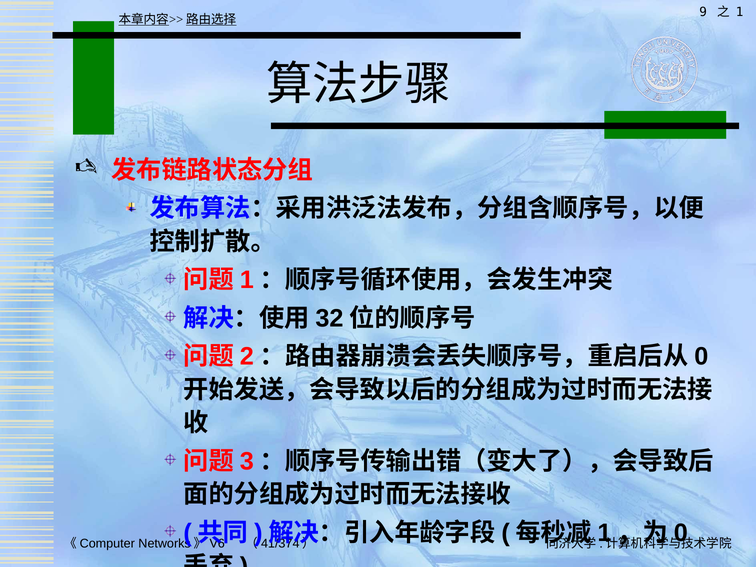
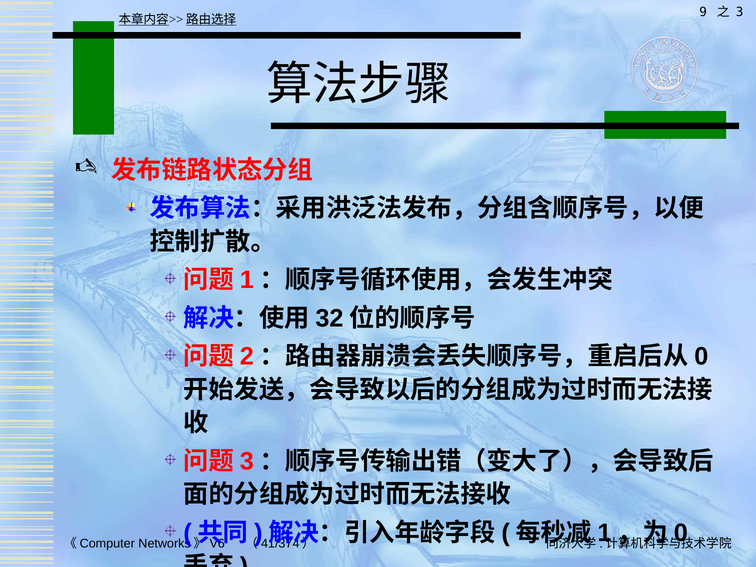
1: 1 -> 3 (740, 12)
